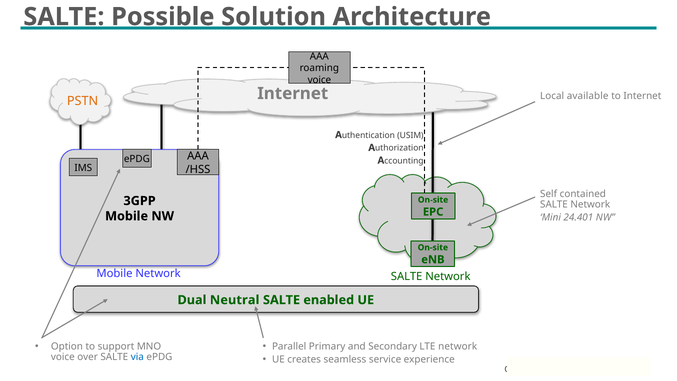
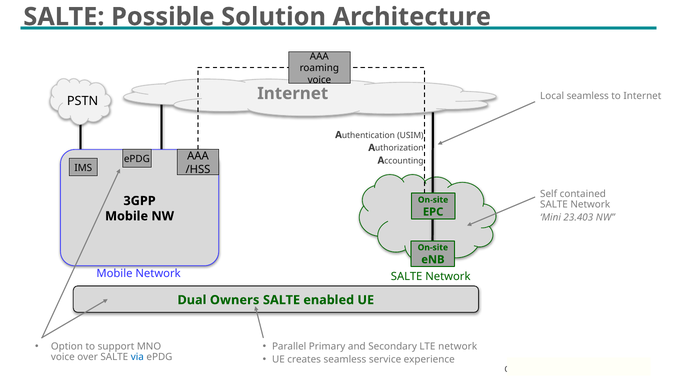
Local available: available -> seamless (588, 96)
PSTN colour: orange -> black (83, 101)
24.401: 24.401 -> 23.403 (578, 217)
Neutral: Neutral -> Owners (235, 300)
